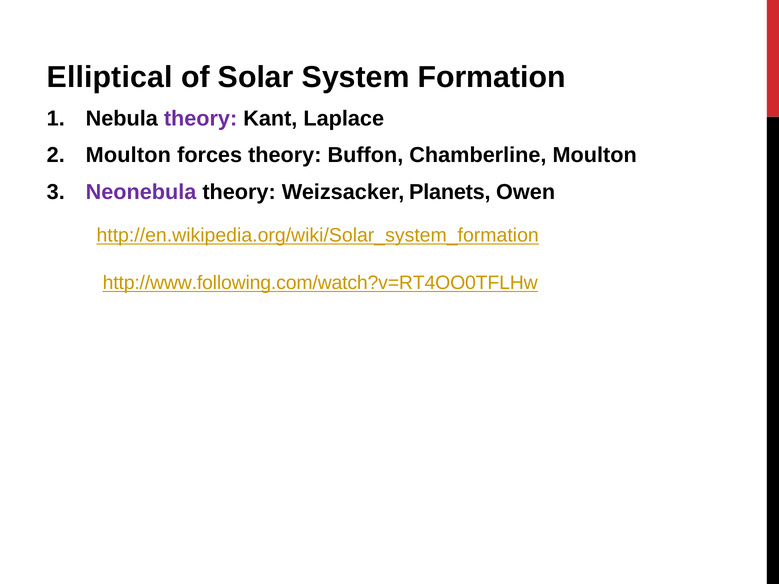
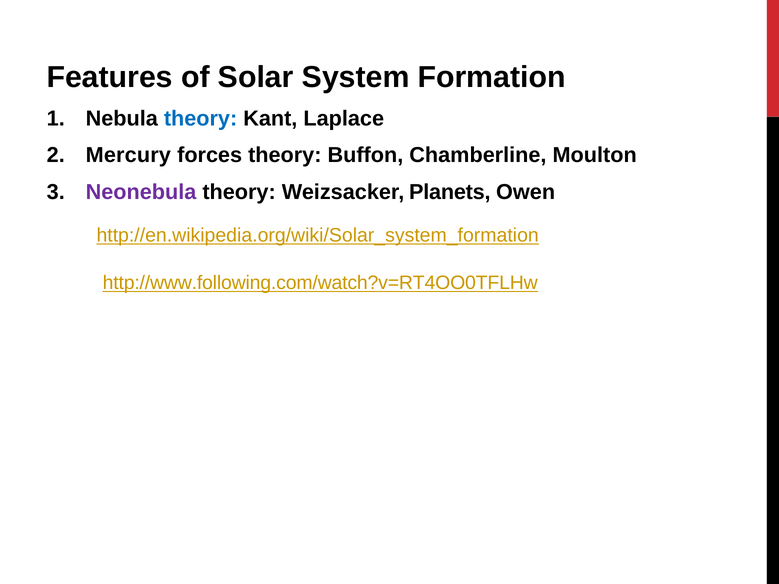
Elliptical: Elliptical -> Features (110, 77)
theory colour: purple -> blue (201, 118)
Moulton: Moulton -> Mercury (128, 155)
